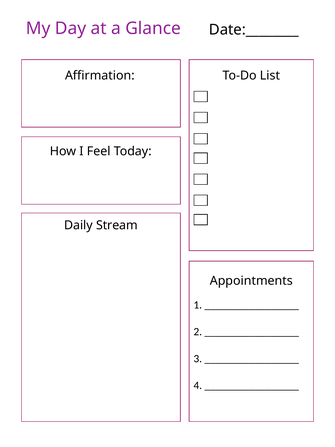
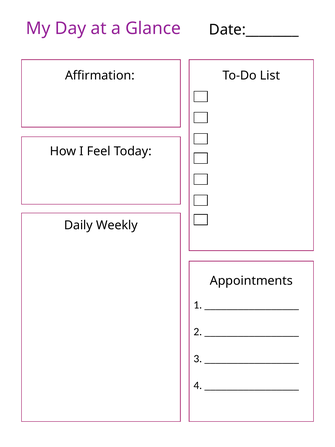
Stream: Stream -> Weekly (117, 225)
